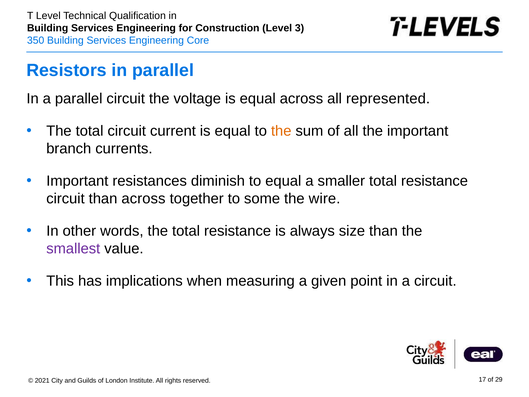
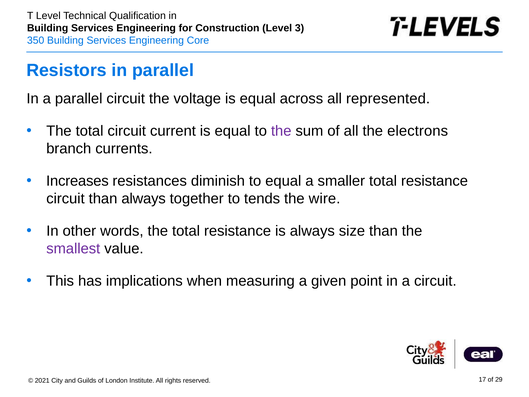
the colour: orange -> purple (281, 131)
the important: important -> electrons (418, 131)
Important: Important -> Increases (77, 181)
than across: across -> always (144, 199)
some: some -> tends (262, 199)
